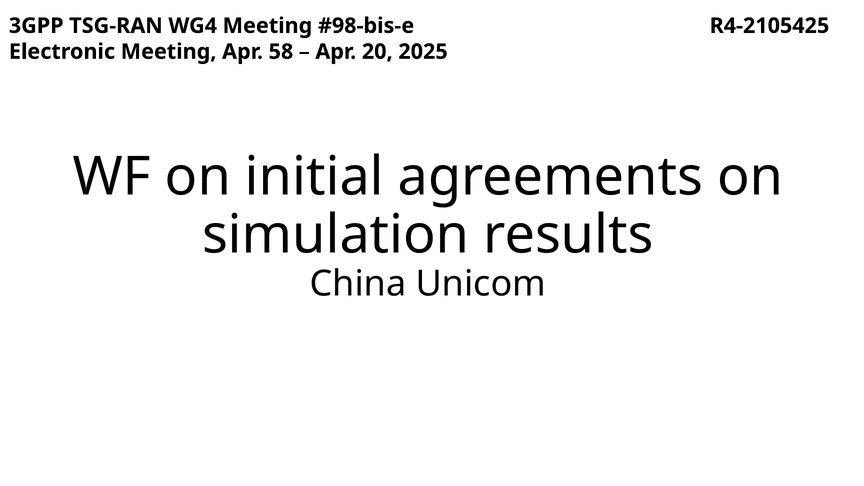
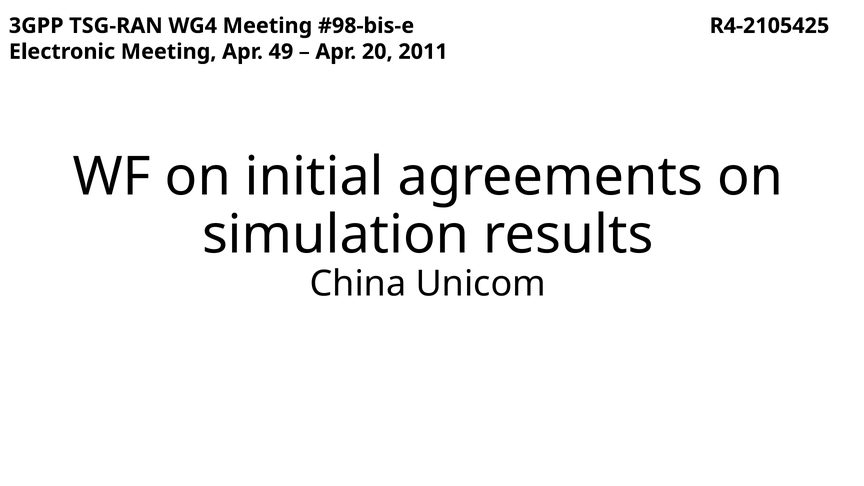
58: 58 -> 49 (281, 52)
2025: 2025 -> 2011 (423, 52)
